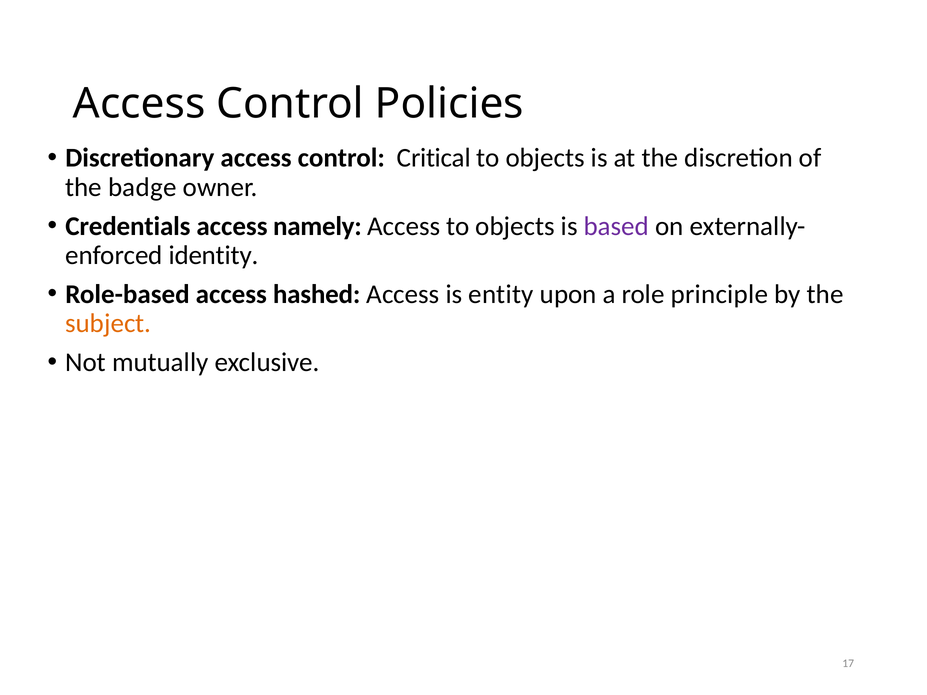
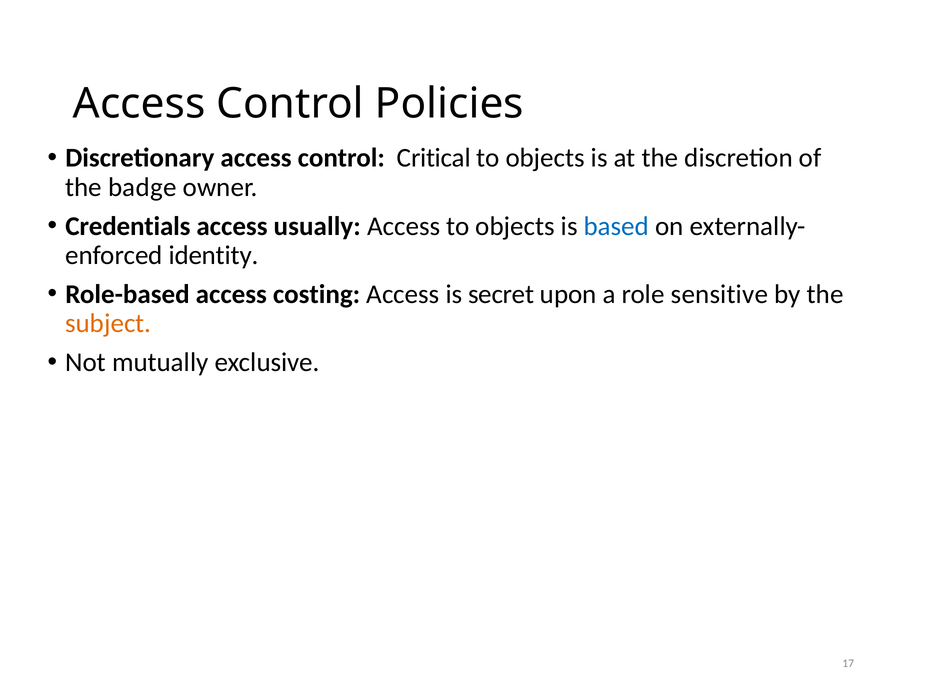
namely: namely -> usually (317, 226)
based colour: purple -> blue (616, 226)
hashed: hashed -> costing (317, 294)
entity: entity -> secret (501, 294)
principle: principle -> sensitive (719, 294)
